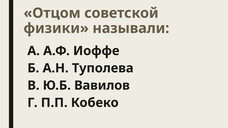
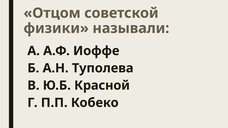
Вавилов: Вавилов -> Красной (102, 86)
